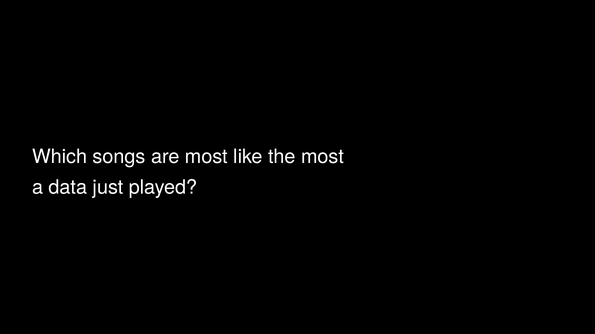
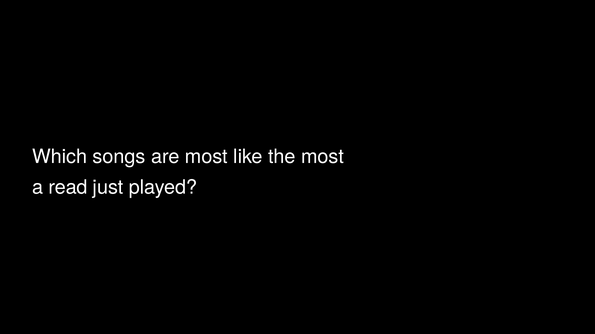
data: data -> read (68, 188)
